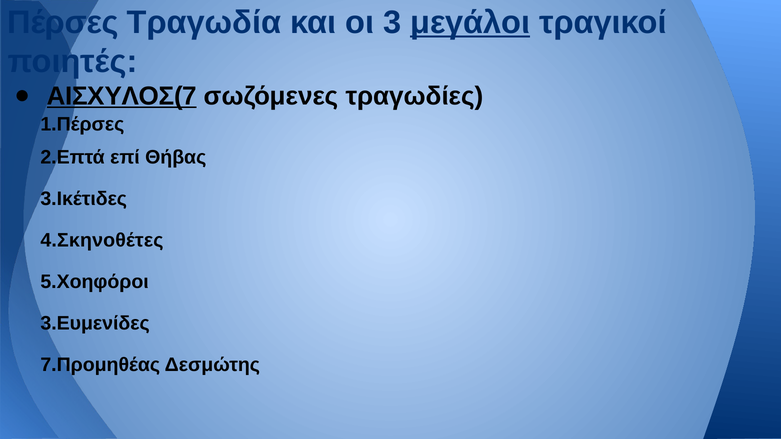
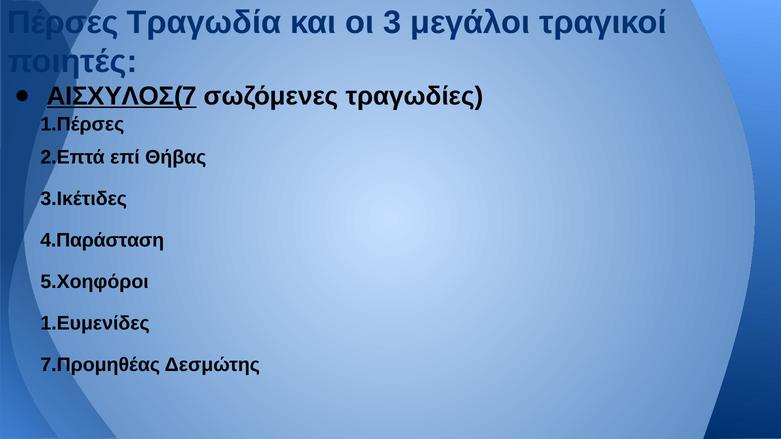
μεγάλοι underline: present -> none (470, 23)
4.Σκηνοθέτες: 4.Σκηνοθέτες -> 4.Παράσταση (102, 241)
3.Ευμενίδες: 3.Ευμενίδες -> 1.Ευμενίδες (95, 324)
